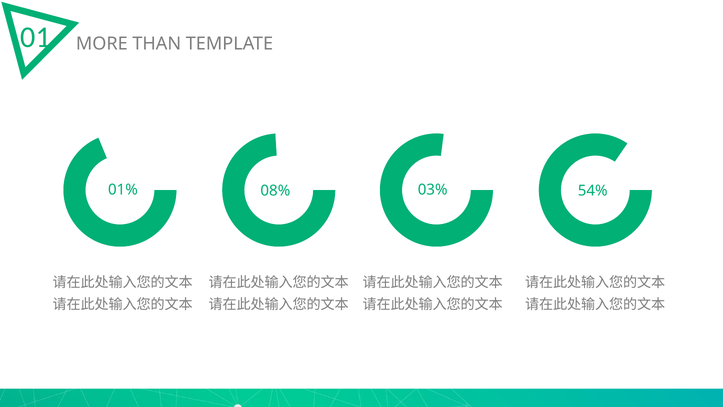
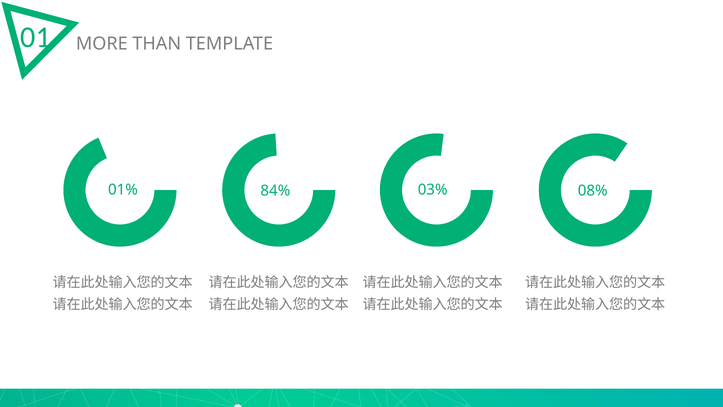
08%: 08% -> 84% (275, 190)
54%: 54% -> 08% (593, 190)
